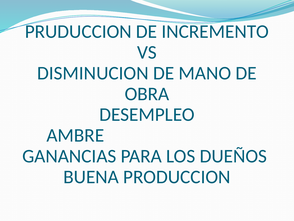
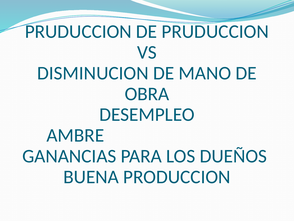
DE INCREMENTO: INCREMENTO -> PRUDUCCION (215, 31)
